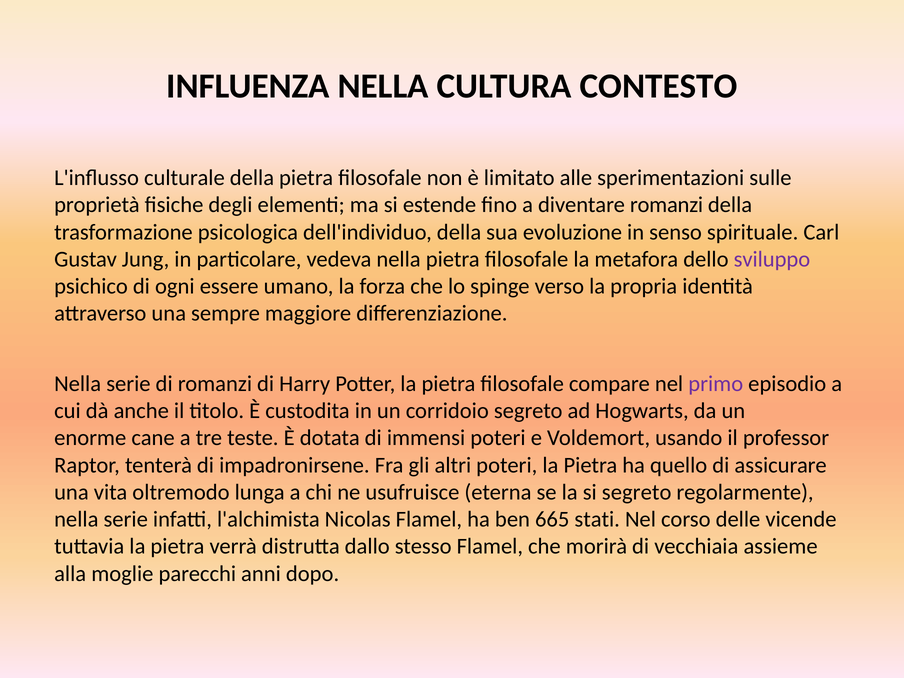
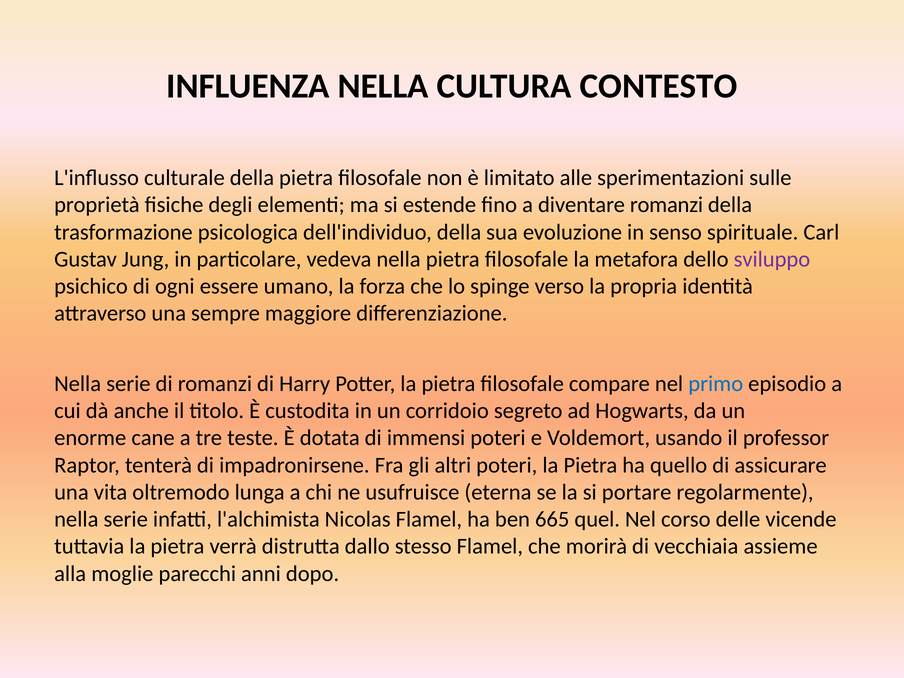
primo colour: purple -> blue (716, 384)
si segreto: segreto -> portare (637, 492)
stati: stati -> quel (597, 519)
